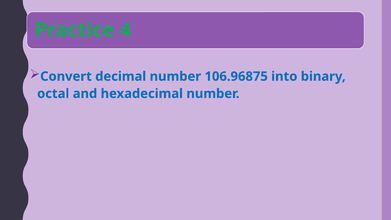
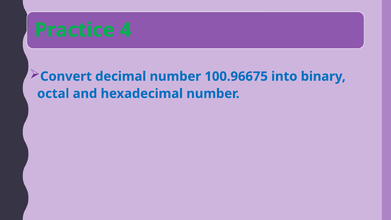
106.96875: 106.96875 -> 100.96675 (236, 76)
